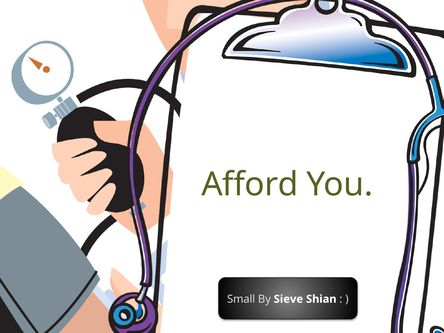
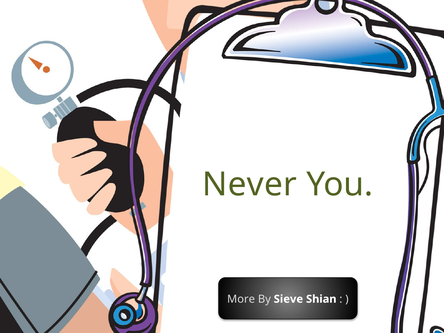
Afford: Afford -> Never (250, 184)
Small: Small -> More (241, 299)
